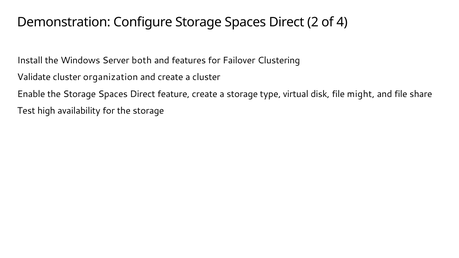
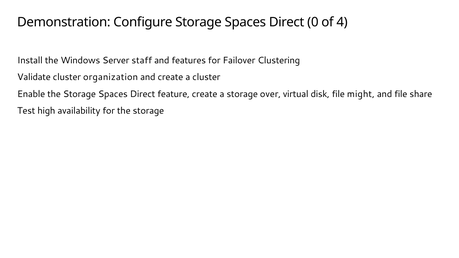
2: 2 -> 0 (313, 22)
both: both -> staff (142, 60)
type: type -> over (270, 94)
